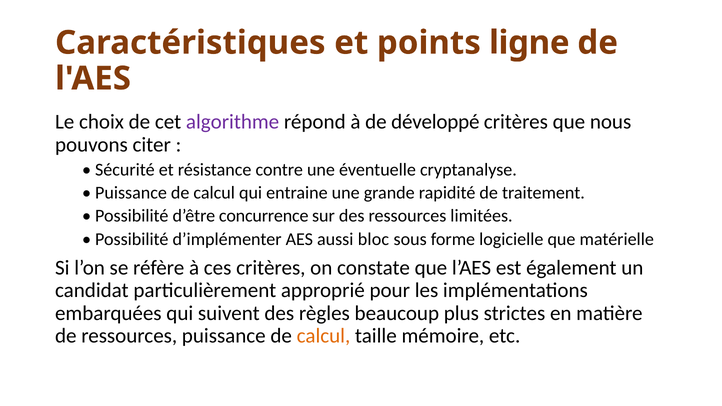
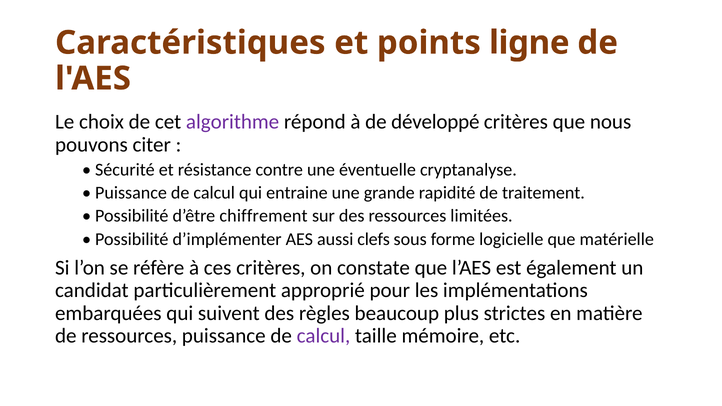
concurrence: concurrence -> chiffrement (264, 216)
bloc: bloc -> clefs (374, 239)
calcul colour: orange -> purple (323, 336)
